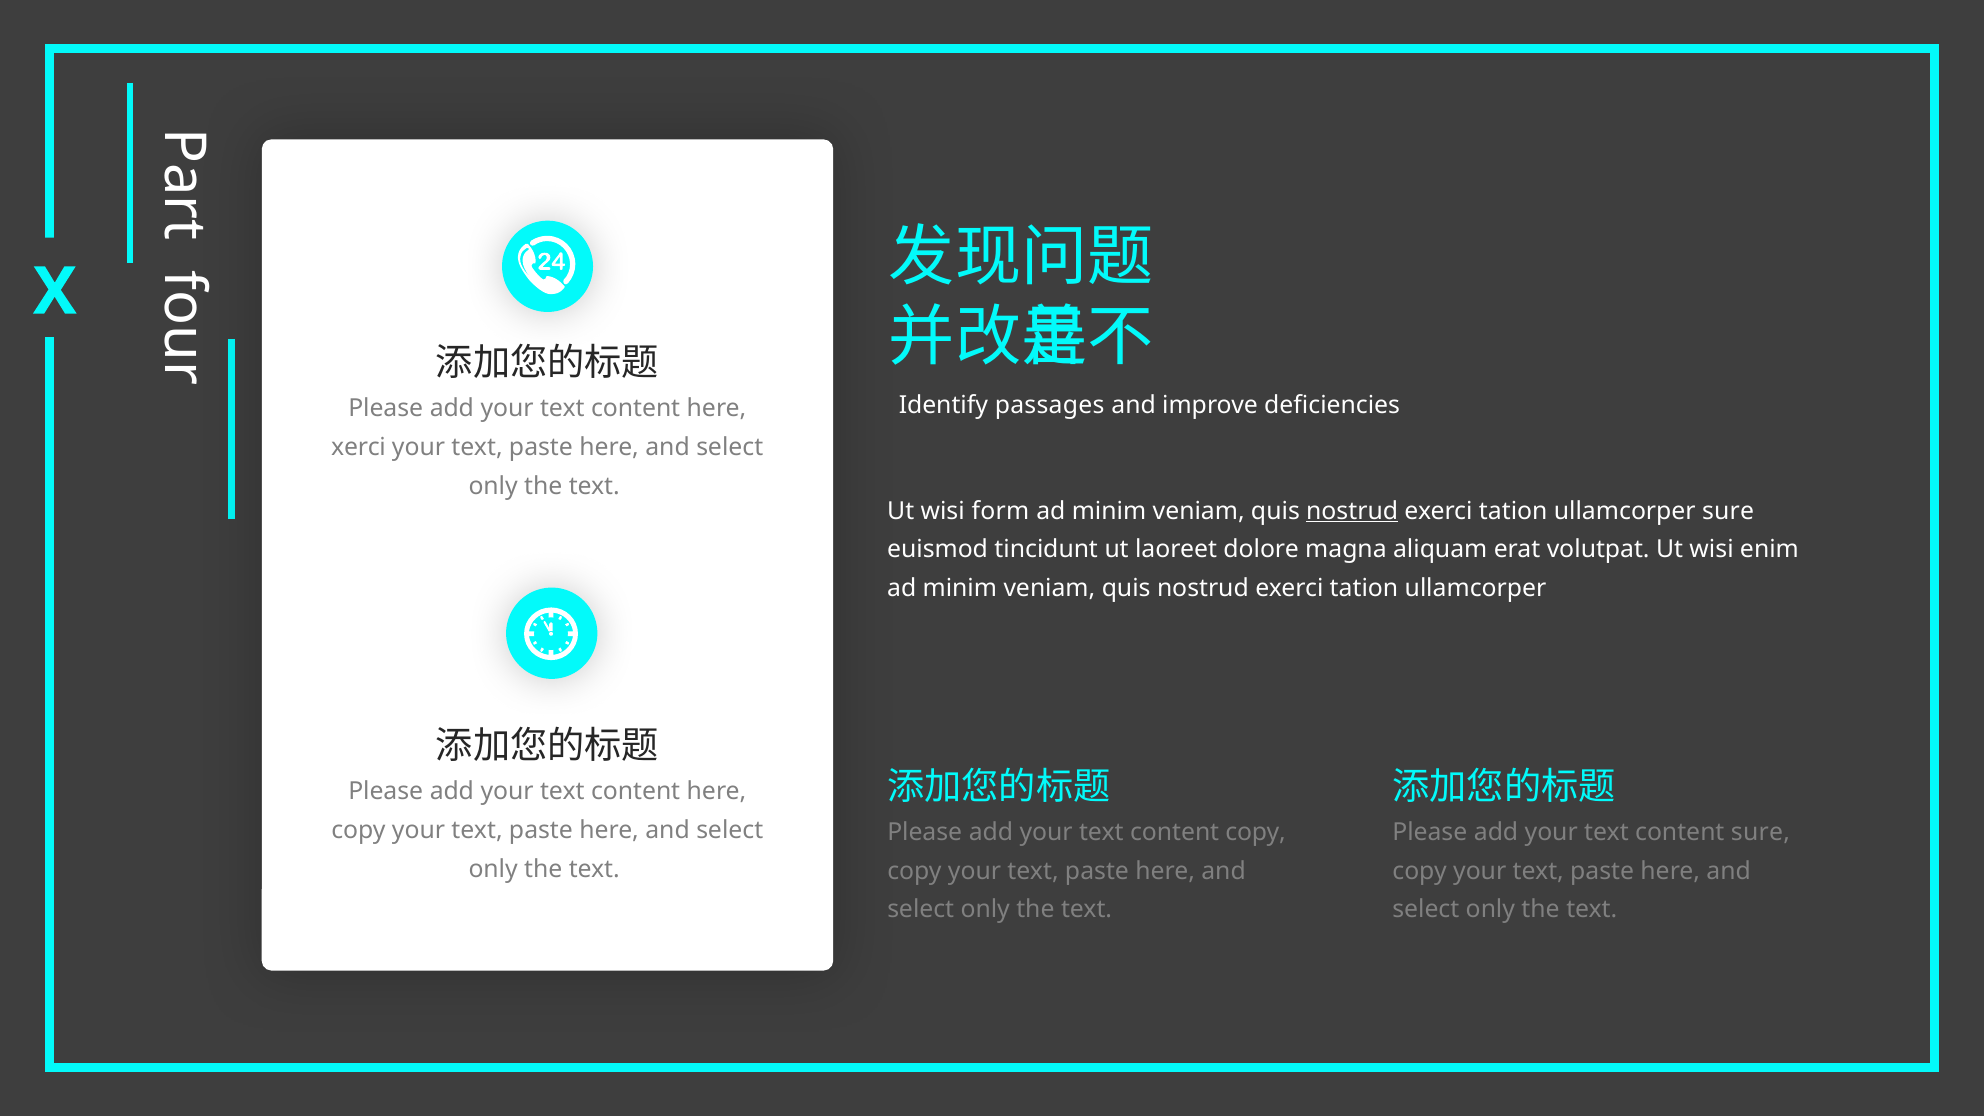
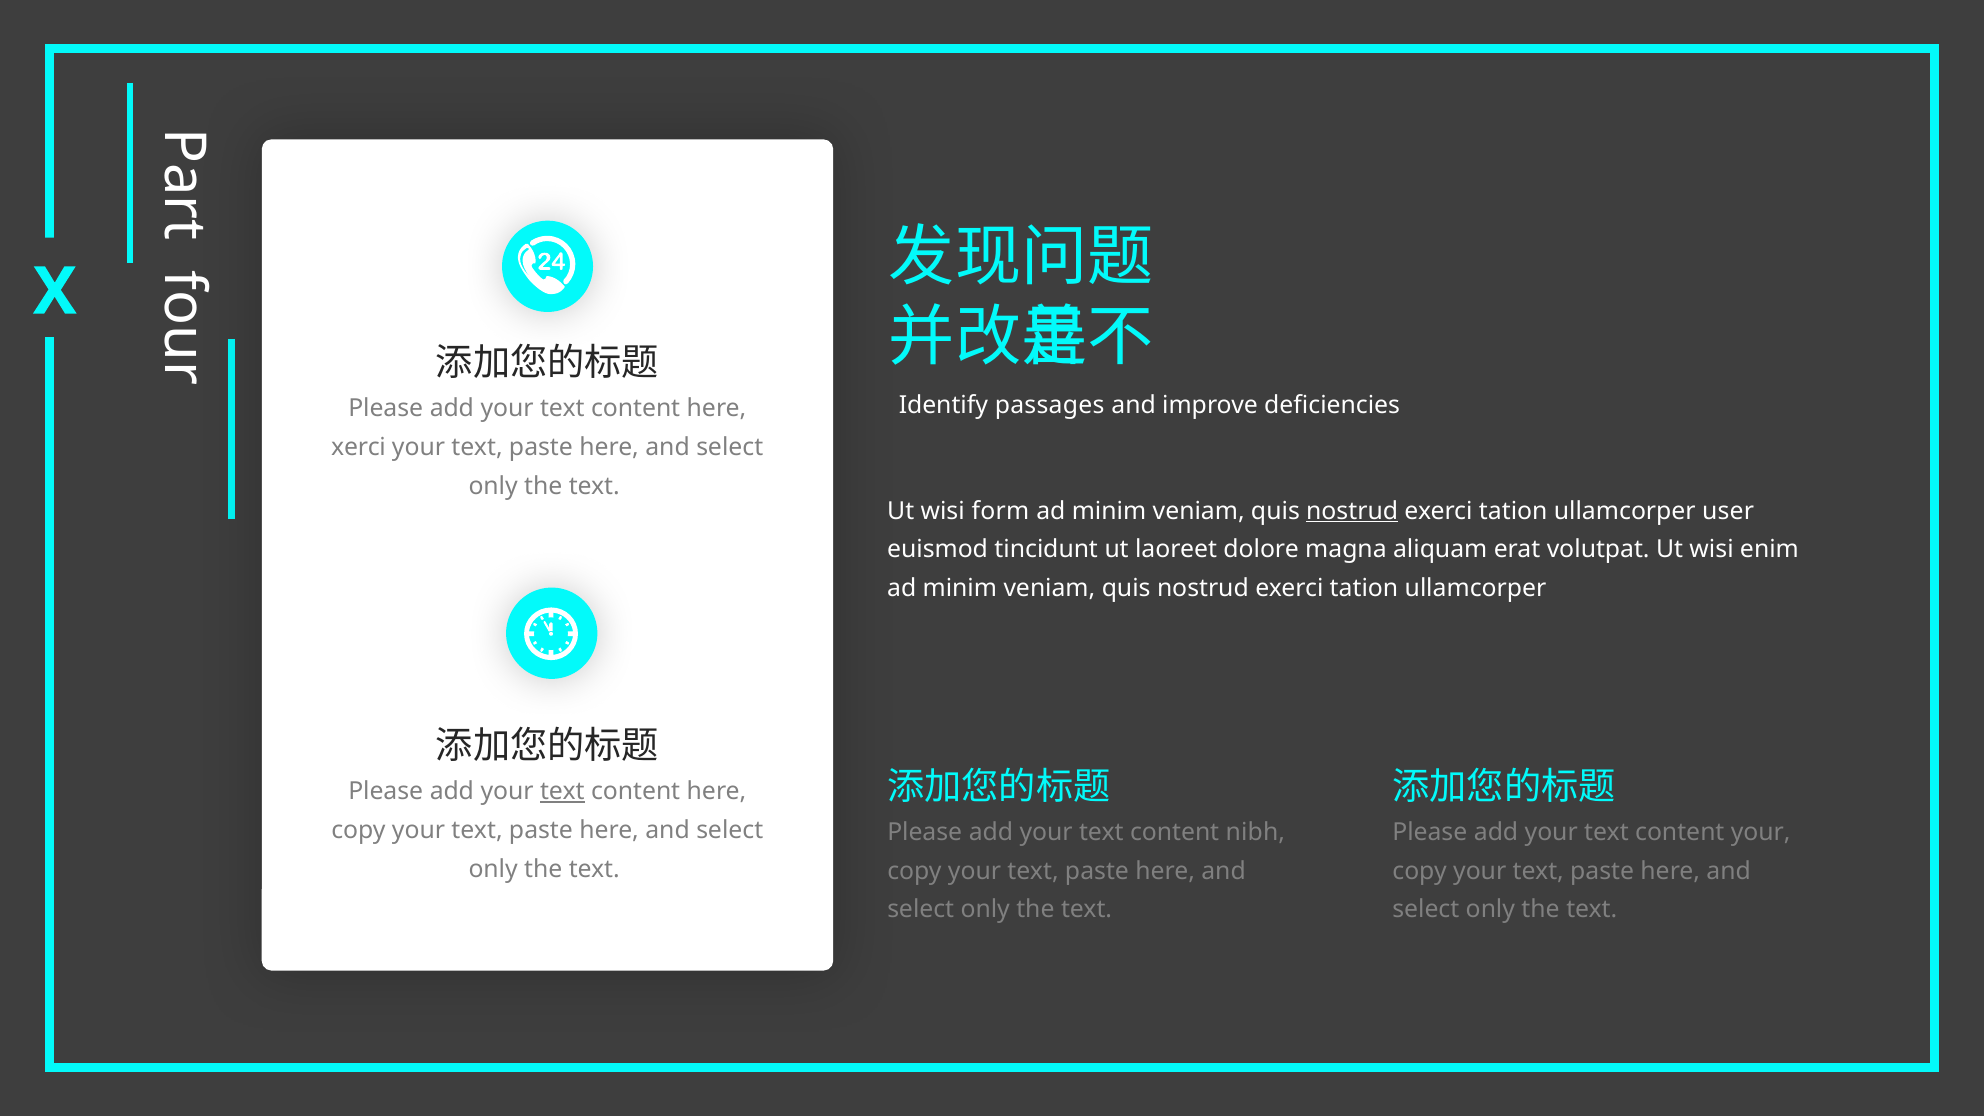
ullamcorper sure: sure -> user (1728, 511)
text underline: none -> present (562, 792)
content copy: copy -> nibh (1255, 832)
content sure: sure -> your (1761, 832)
